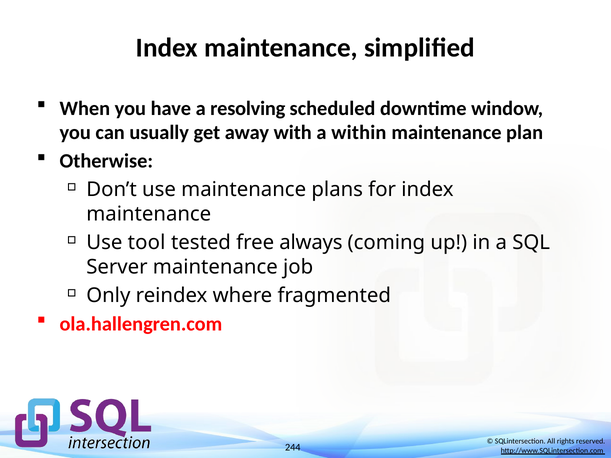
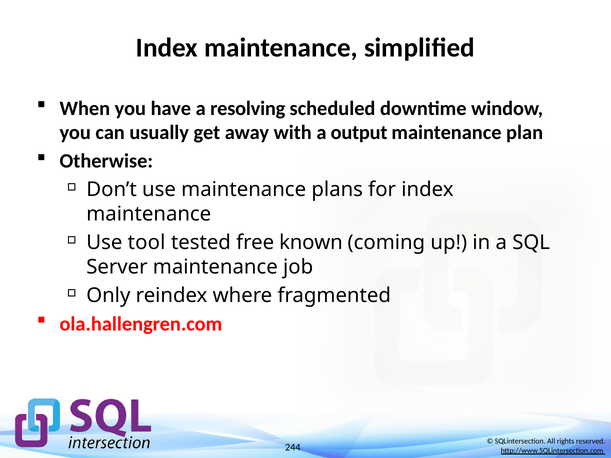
within: within -> output (359, 133)
always: always -> known (311, 243)
